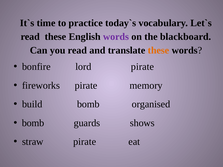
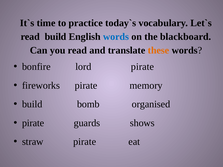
read these: these -> build (56, 37)
words colour: purple -> blue (116, 37)
bomb: bomb -> pirate (33, 123)
